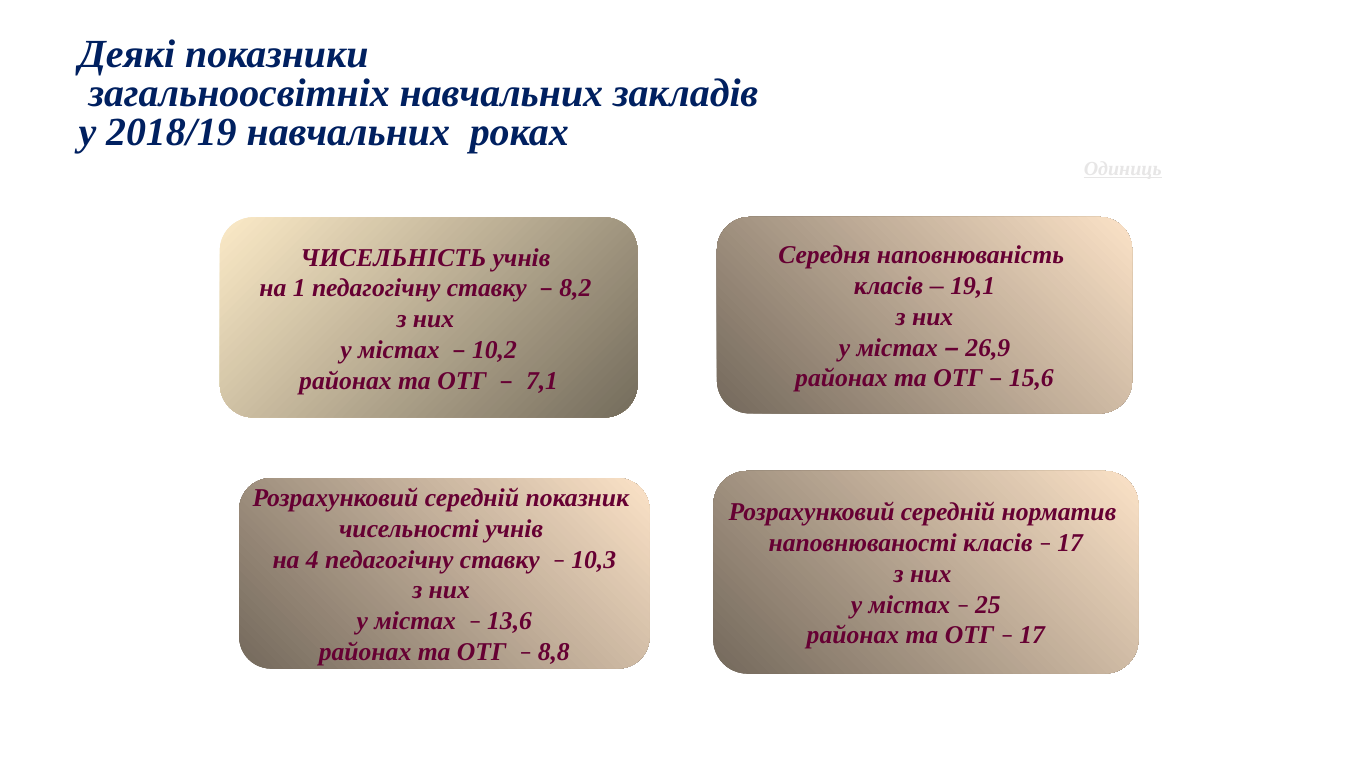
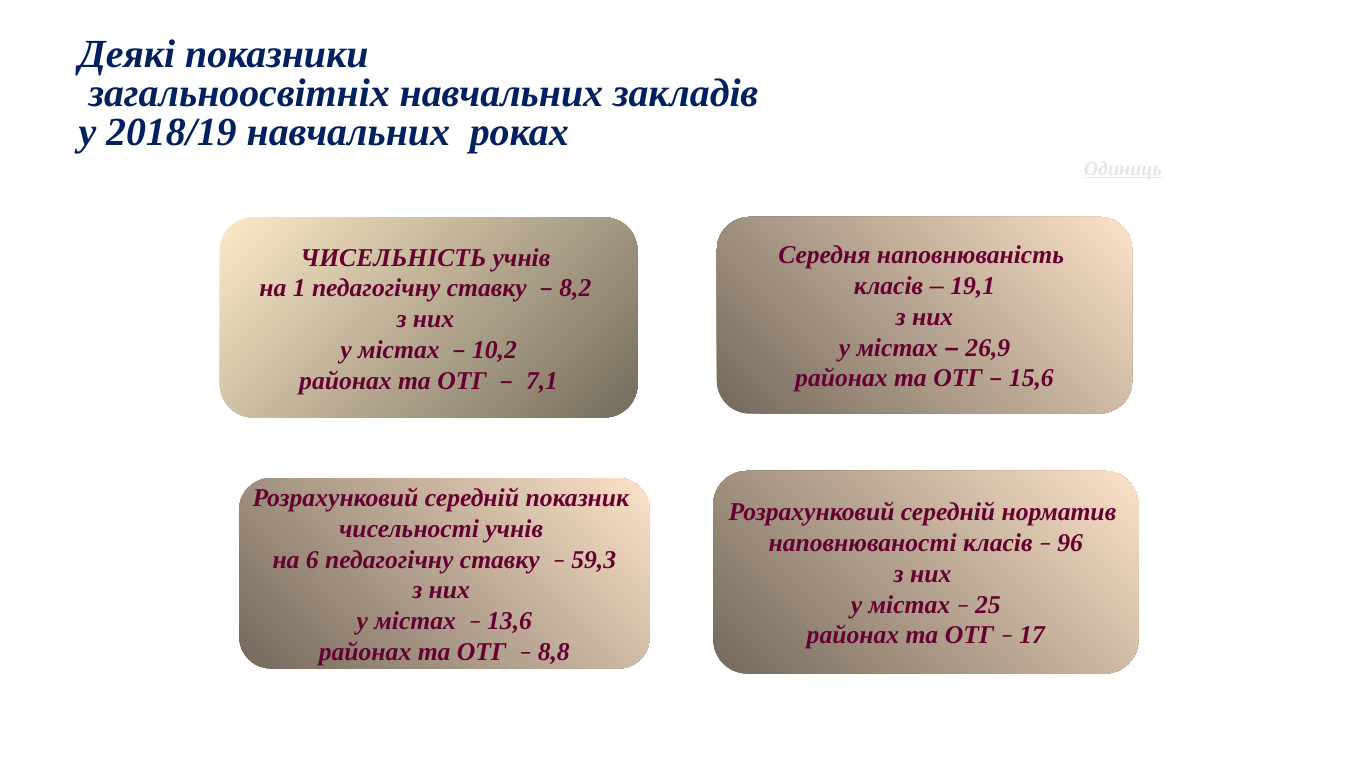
17: 17 -> 96 (1070, 544)
4: 4 -> 6 (312, 560)
10,3: 10,3 -> 59,3 (594, 560)
